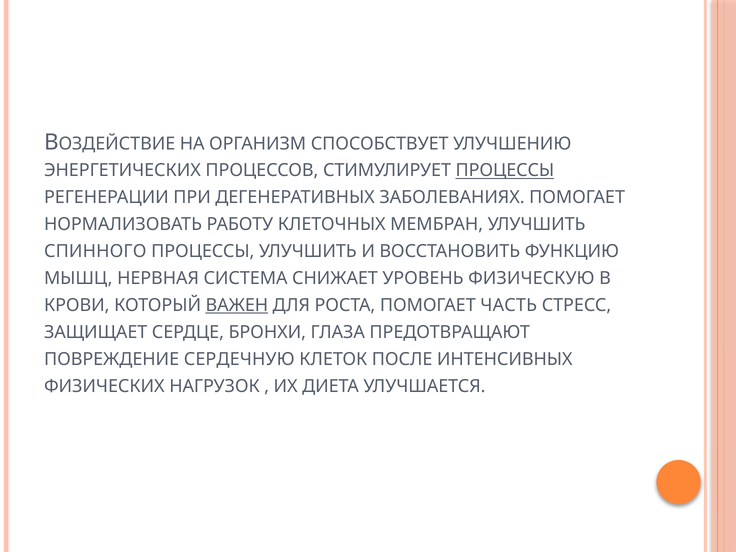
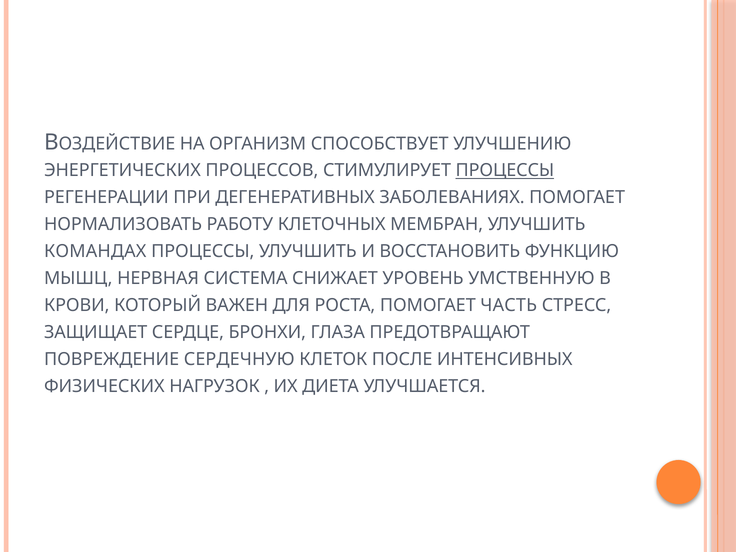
СПИННОГО: СПИННОГО -> КОМАНДАХ (95, 251)
ФИЗИЧЕСКУЮ: ФИЗИЧЕСКУЮ -> УМСТВЕННУЮ (531, 278)
ВАЖЕН underline: present -> none (237, 305)
